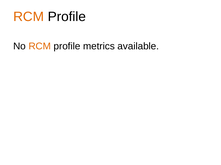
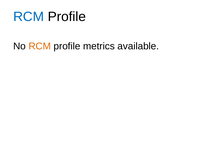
RCM colour: orange -> blue (29, 17)
